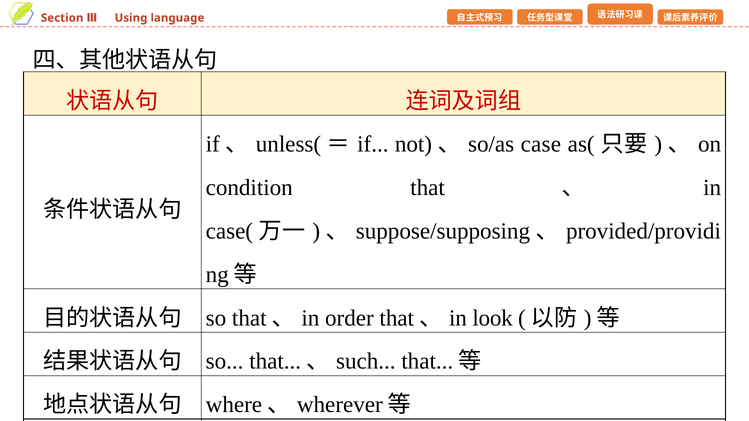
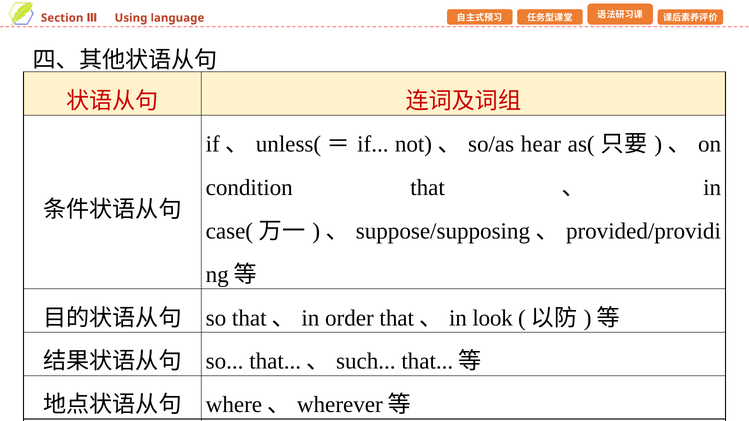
case: case -> hear (541, 144)
